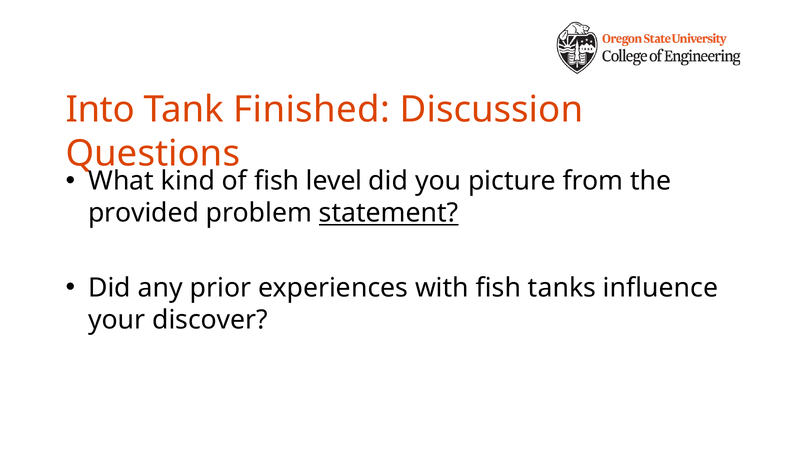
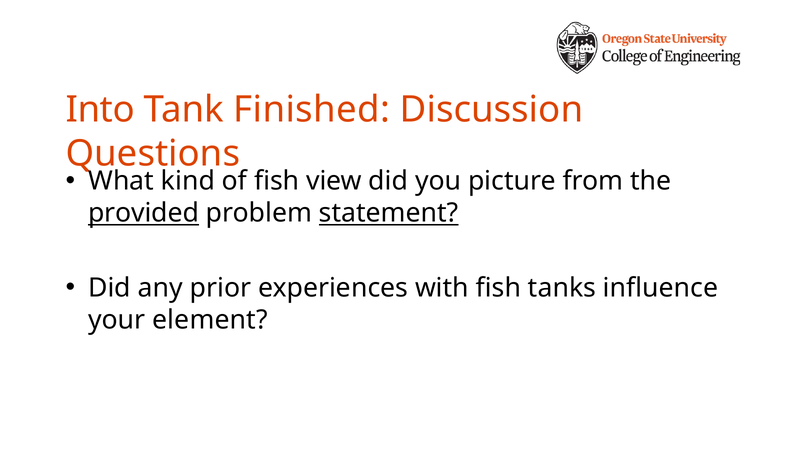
level: level -> view (334, 181)
provided underline: none -> present (144, 213)
discover: discover -> element (210, 320)
